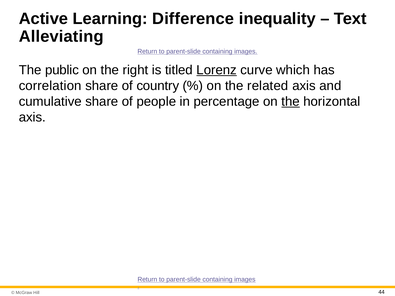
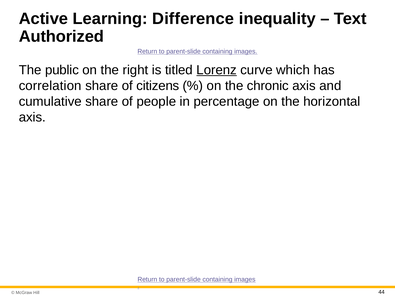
Alleviating: Alleviating -> Authorized (61, 37)
country: country -> citizens (158, 86)
related: related -> chronic (268, 86)
the underline: present -> none (291, 102)
